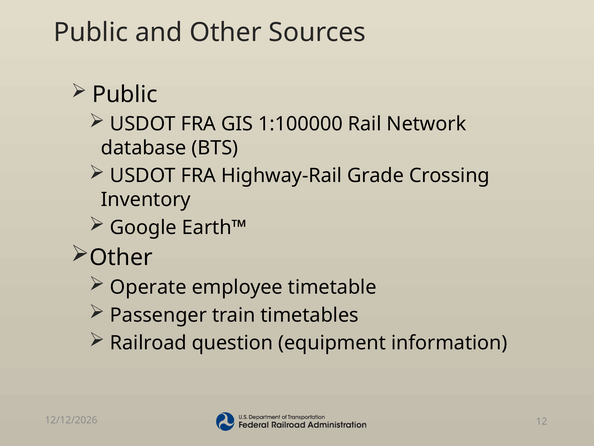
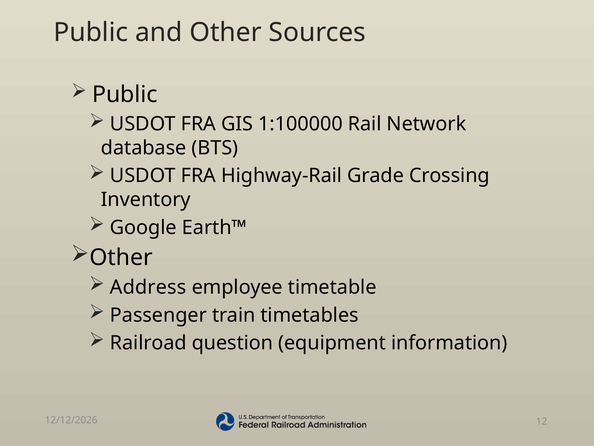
Operate: Operate -> Address (148, 287)
